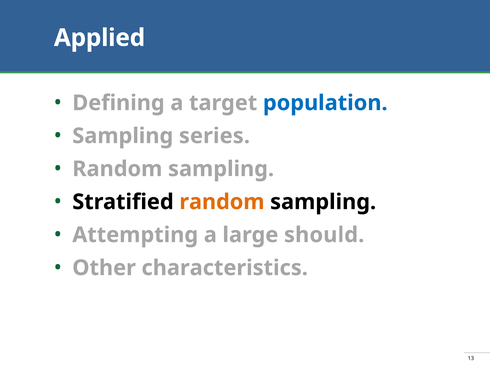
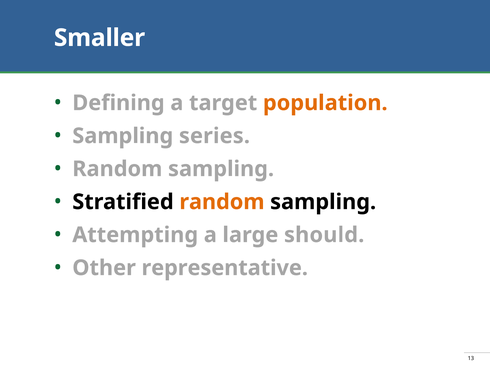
Applied: Applied -> Smaller (100, 38)
population colour: blue -> orange (325, 103)
characteristics: characteristics -> representative (225, 268)
